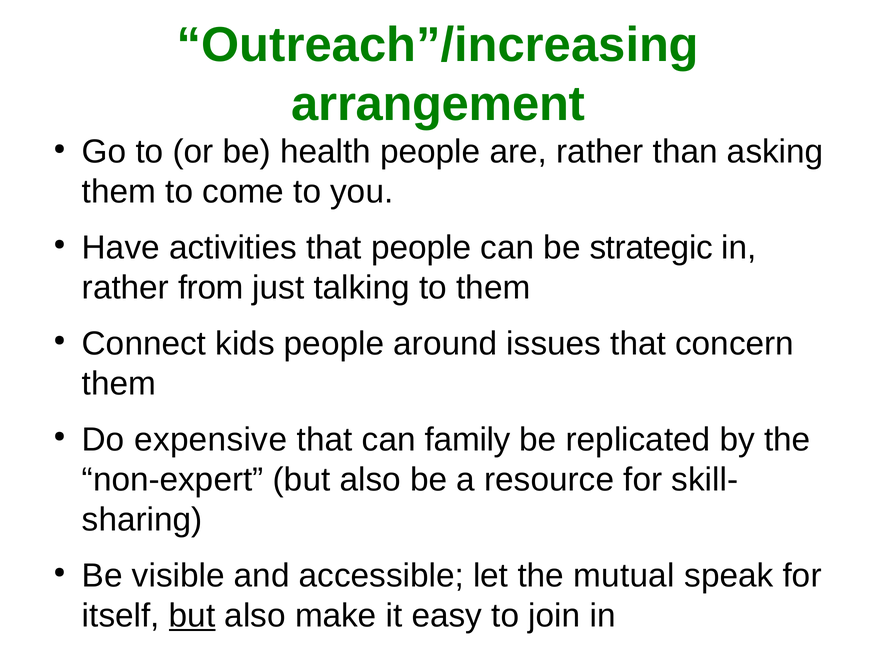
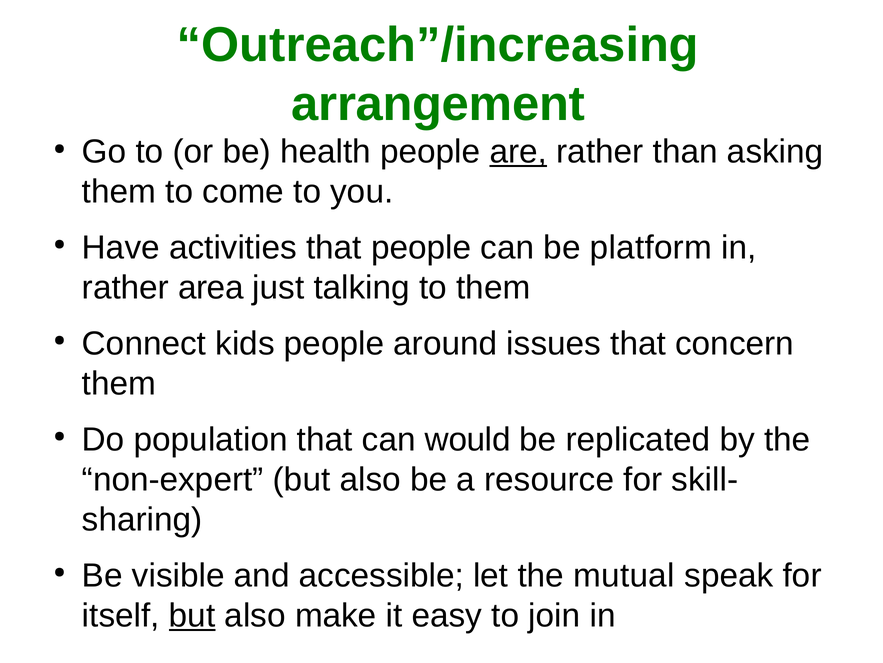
are underline: none -> present (518, 152)
strategic: strategic -> platform (651, 247)
from: from -> area (211, 287)
expensive: expensive -> population (211, 439)
family: family -> would (468, 439)
